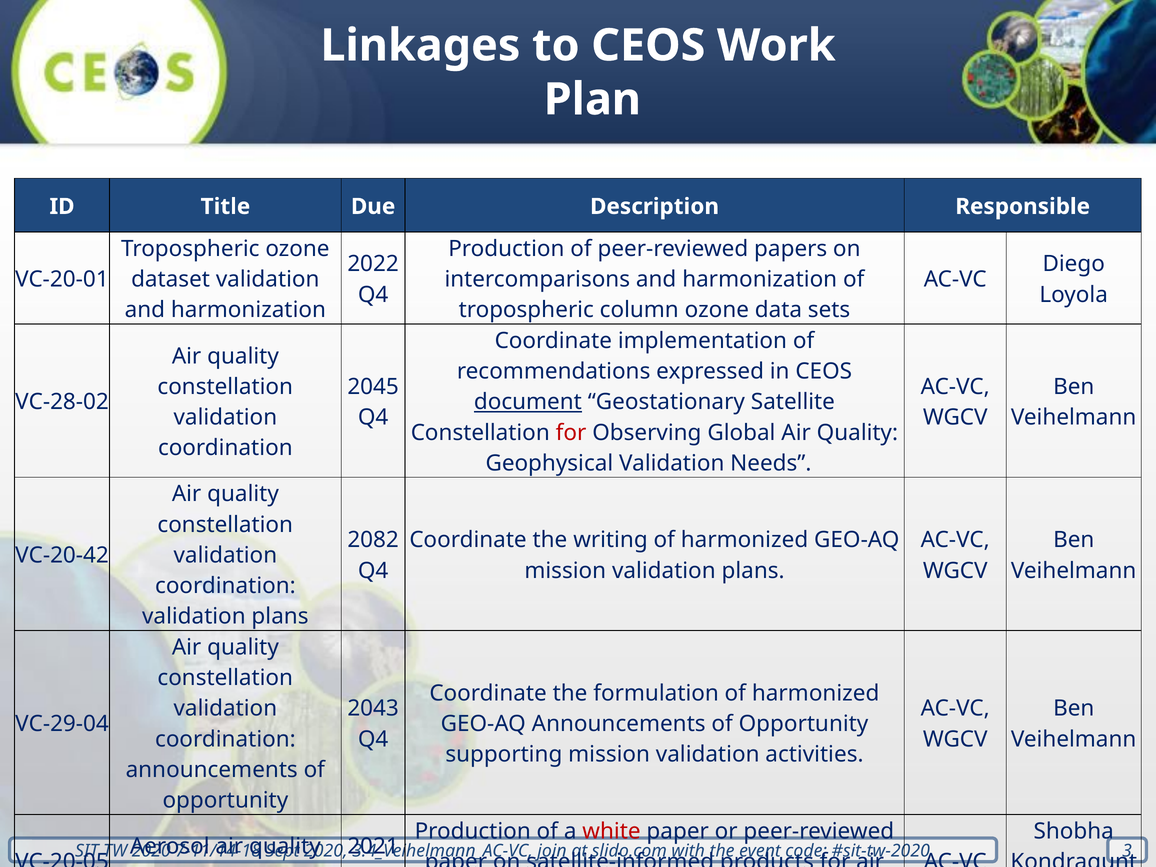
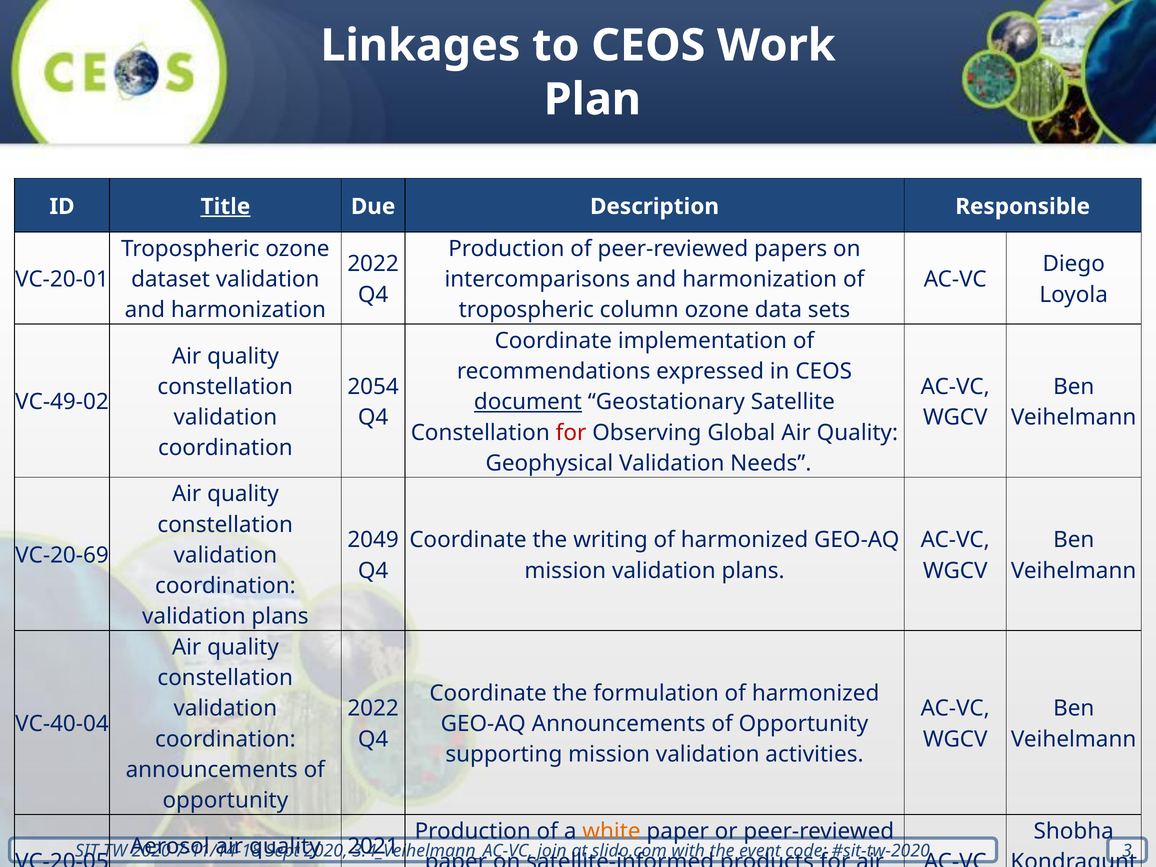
Title underline: none -> present (225, 207)
2045: 2045 -> 2054 (373, 387)
VC-28-02: VC-28-02 -> VC-49-02 (62, 402)
2082: 2082 -> 2049 (373, 540)
VC-20-42: VC-20-42 -> VC-20-69 (62, 555)
2043: 2043 -> 2022 (373, 709)
VC-29-04: VC-29-04 -> VC-40-04 (62, 724)
white colour: red -> orange (611, 831)
